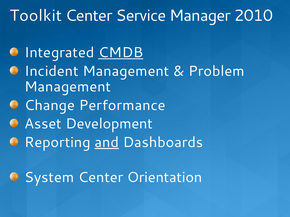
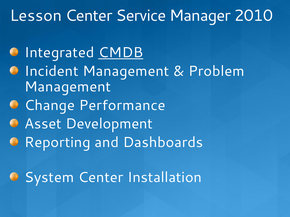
Toolkit: Toolkit -> Lesson (36, 16)
and underline: present -> none (107, 143)
Orientation: Orientation -> Installation (165, 178)
